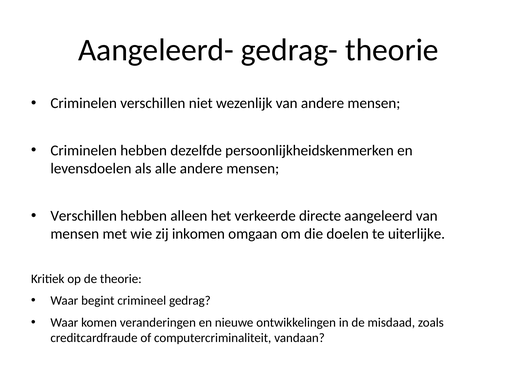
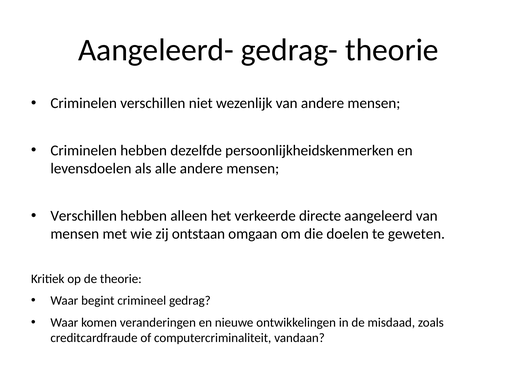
inkomen: inkomen -> ontstaan (198, 234)
uiterlijke: uiterlijke -> geweten (416, 234)
